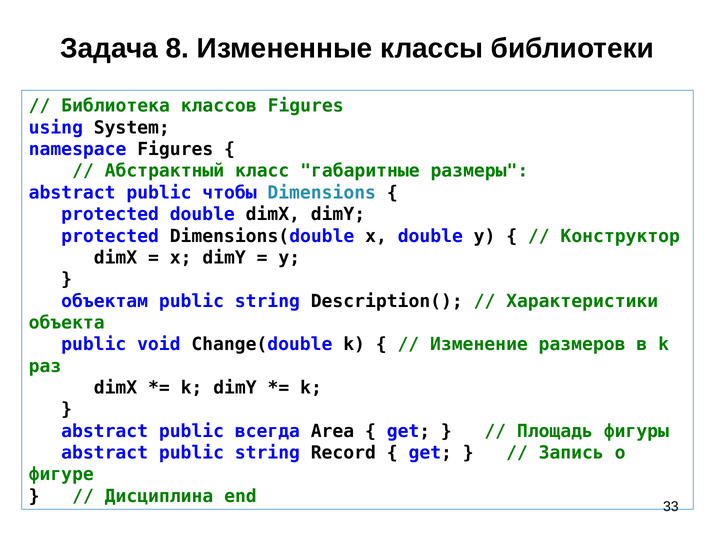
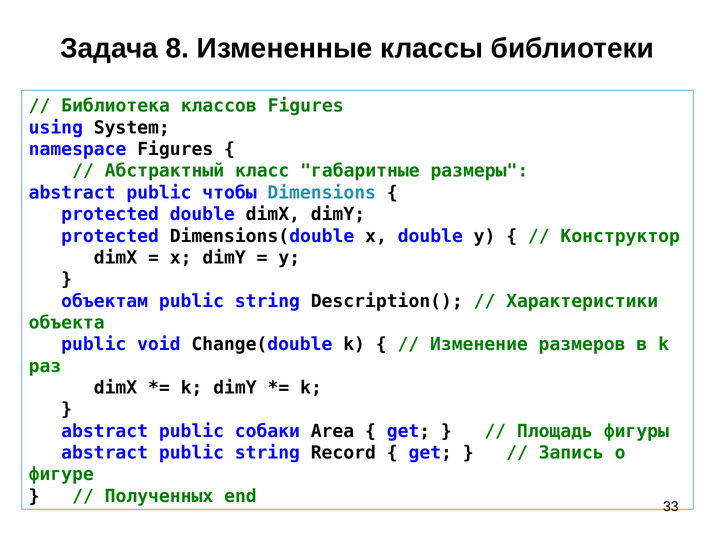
всегда: всегда -> собаки (267, 431)
Дисциплина: Дисциплина -> Полученных (159, 496)
